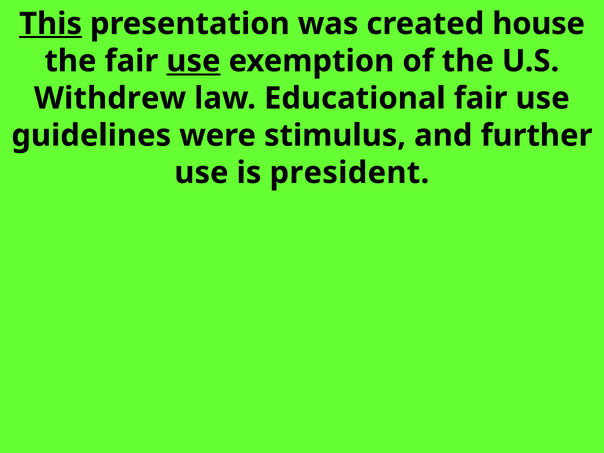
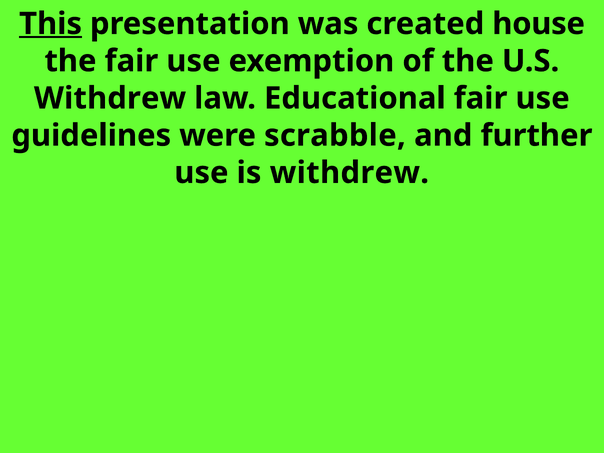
use underline: present -> none (193, 61)
stimulus: stimulus -> scrabble (335, 136)
is president: president -> withdrew (349, 173)
